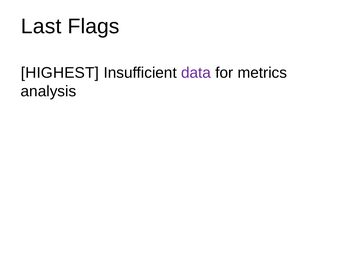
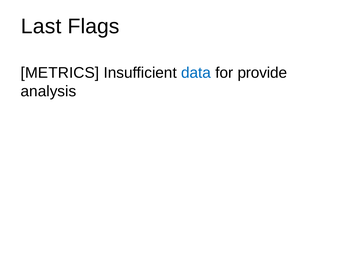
HIGHEST: HIGHEST -> METRICS (60, 73)
data colour: purple -> blue (196, 73)
metrics: metrics -> provide (262, 73)
